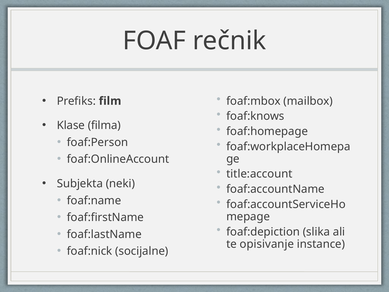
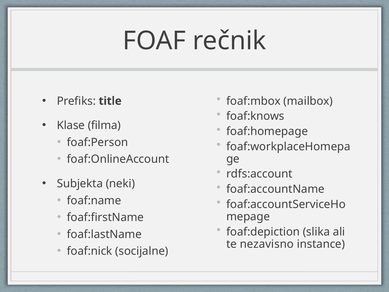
film: film -> title (110, 101)
title:account: title:account -> rdfs:account (259, 174)
opisivanje: opisivanje -> nezavisno (267, 244)
